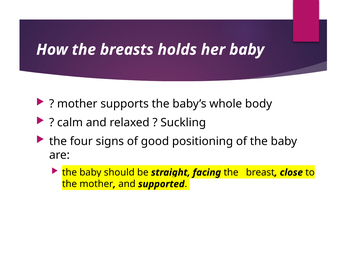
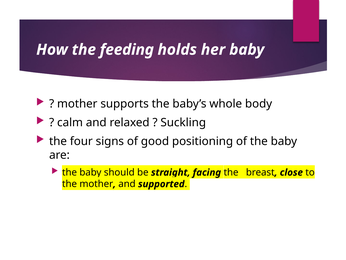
breasts: breasts -> feeding (127, 50)
